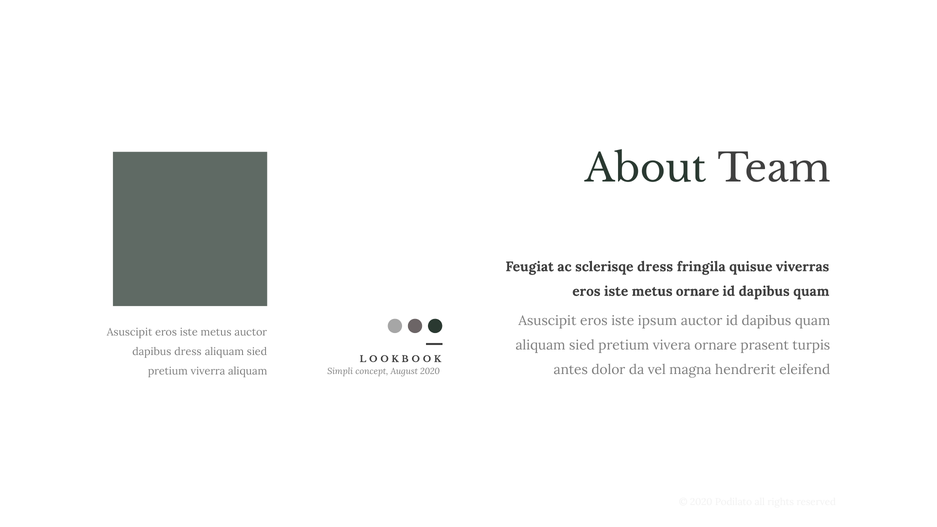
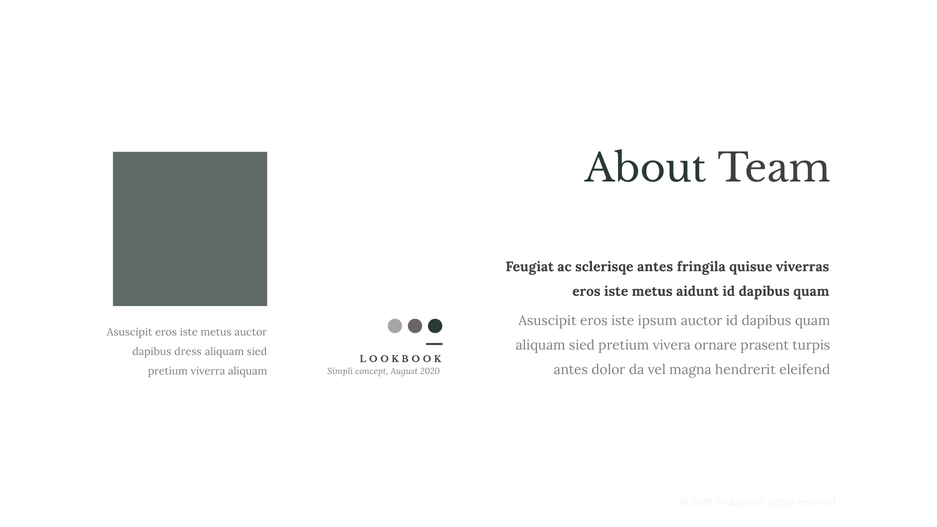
sclerisqe dress: dress -> antes (655, 267)
metus ornare: ornare -> aidunt (697, 291)
